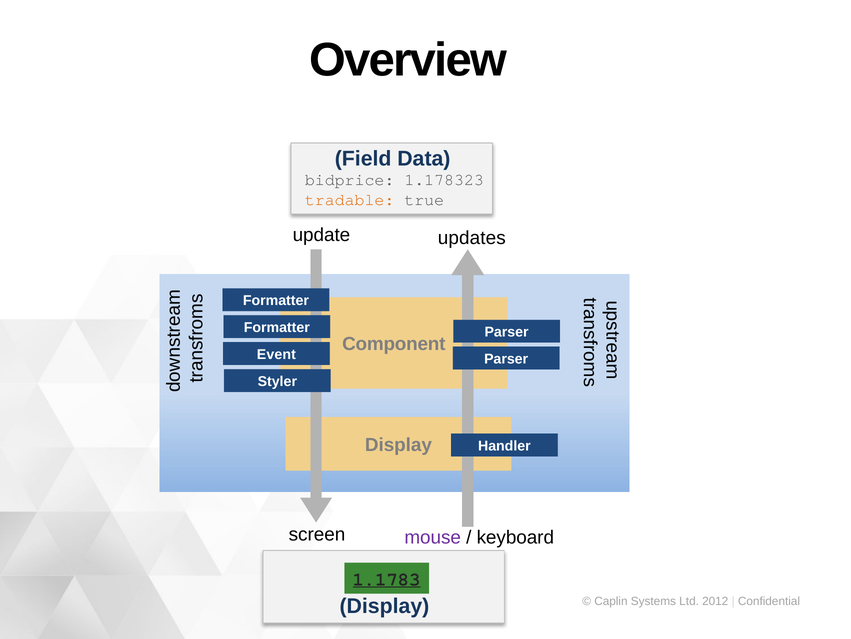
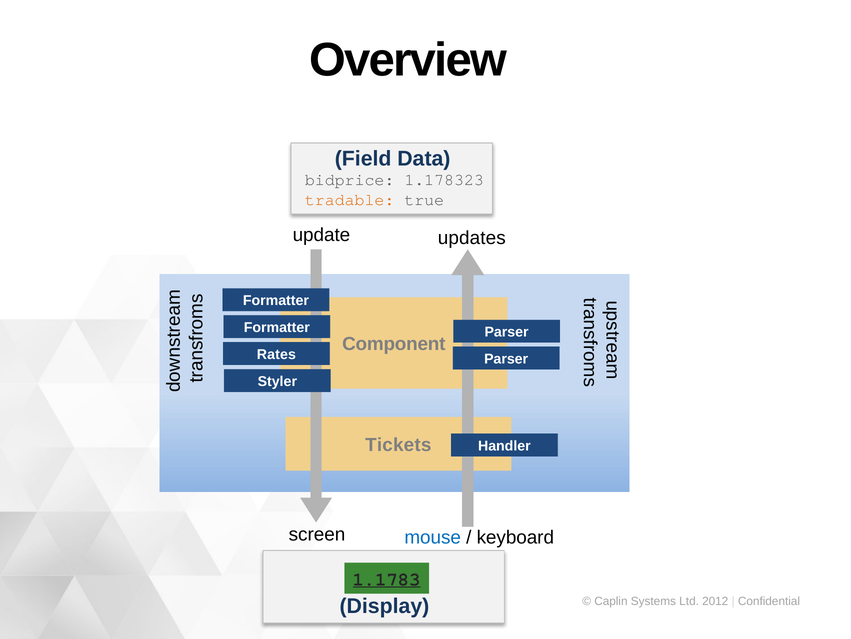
Event: Event -> Rates (276, 354)
Display: Display -> Tickets (398, 445)
mouse colour: purple -> blue (433, 537)
